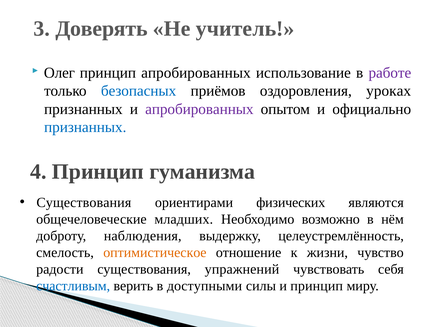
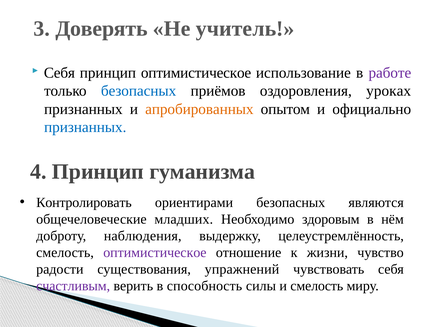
Олег: Олег -> Себя (59, 73)
принцип апробированных: апробированных -> оптимистическое (196, 73)
апробированных colour: purple -> orange (199, 109)
Существования: Существования -> Контролировать (84, 203)
ориентирами физических: физических -> безопасных (291, 203)
возможно: возможно -> здоровым (331, 220)
оптимистическое colour: orange -> purple (155, 253)
счастливым colour: blue -> purple (73, 287)
доступными: доступными -> способность (205, 287)
и принцип: принцип -> смелость (317, 287)
